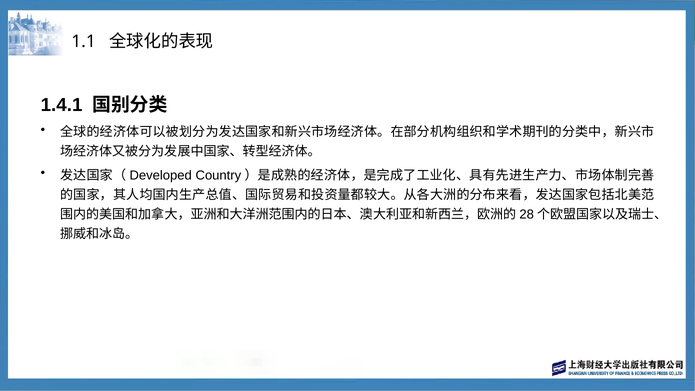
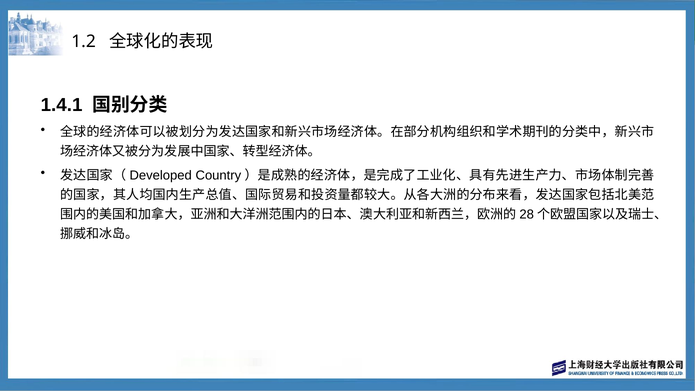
1.1: 1.1 -> 1.2 (84, 41)
